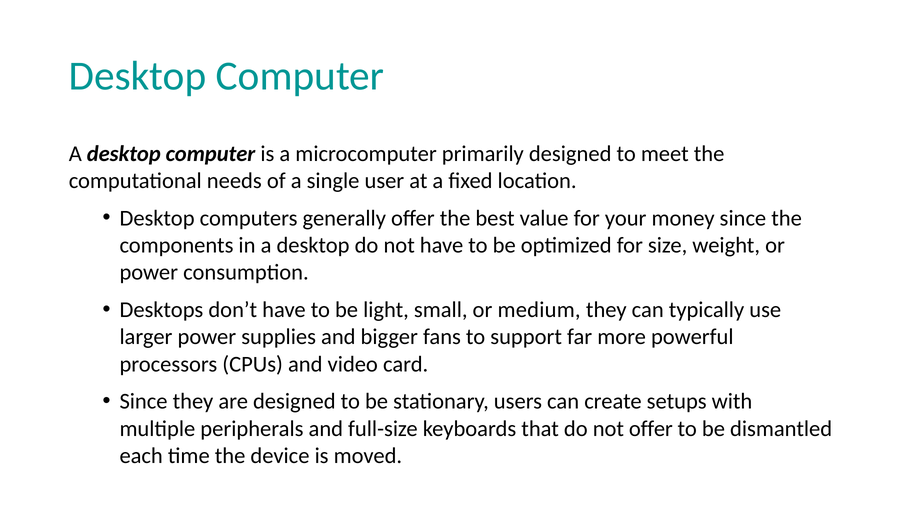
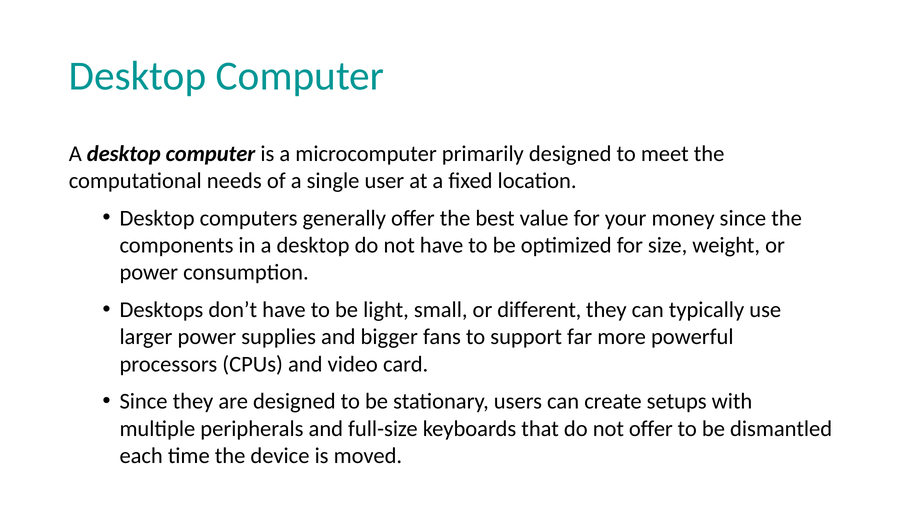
medium: medium -> different (539, 310)
